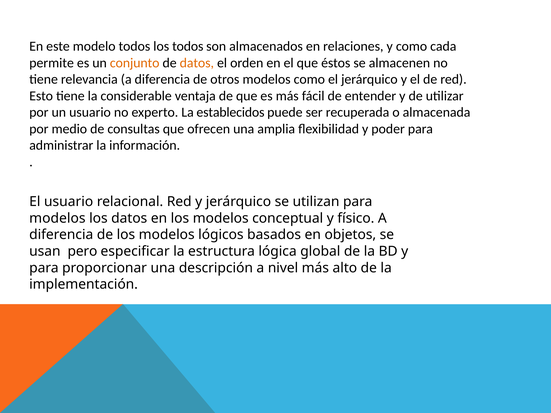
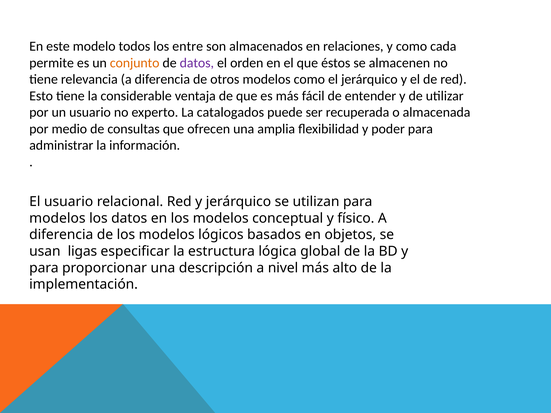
los todos: todos -> entre (188, 46)
datos colour: orange -> purple (197, 63)
establecidos: establecidos -> catalogados (230, 112)
pero: pero -> ligas (82, 251)
